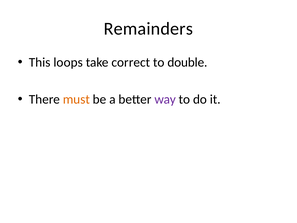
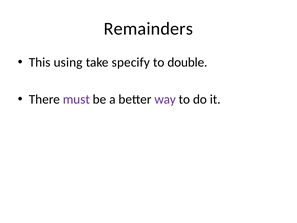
loops: loops -> using (68, 62)
correct: correct -> specify (131, 62)
must colour: orange -> purple (76, 99)
